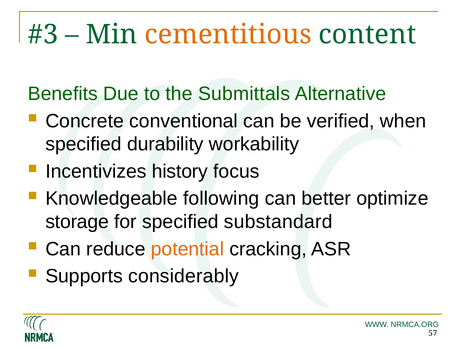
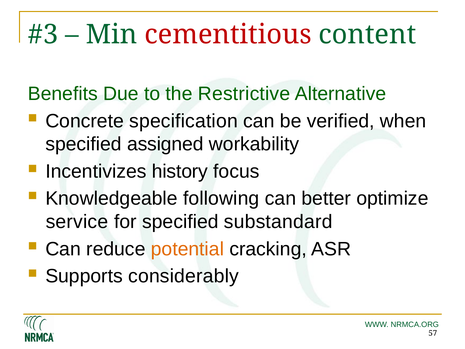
cementitious colour: orange -> red (228, 35)
Submittals: Submittals -> Restrictive (244, 94)
conventional: conventional -> specification (184, 121)
durability: durability -> assigned (165, 144)
storage: storage -> service (77, 222)
